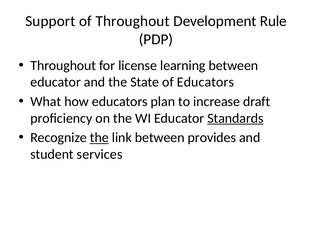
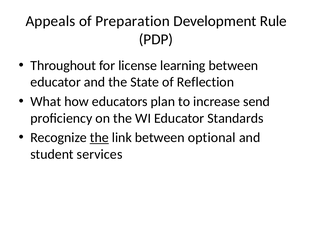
Support: Support -> Appeals (50, 21)
of Throughout: Throughout -> Preparation (133, 21)
of Educators: Educators -> Reflection (205, 82)
draft: draft -> send (257, 102)
Standards underline: present -> none (235, 118)
provides: provides -> optional (212, 138)
